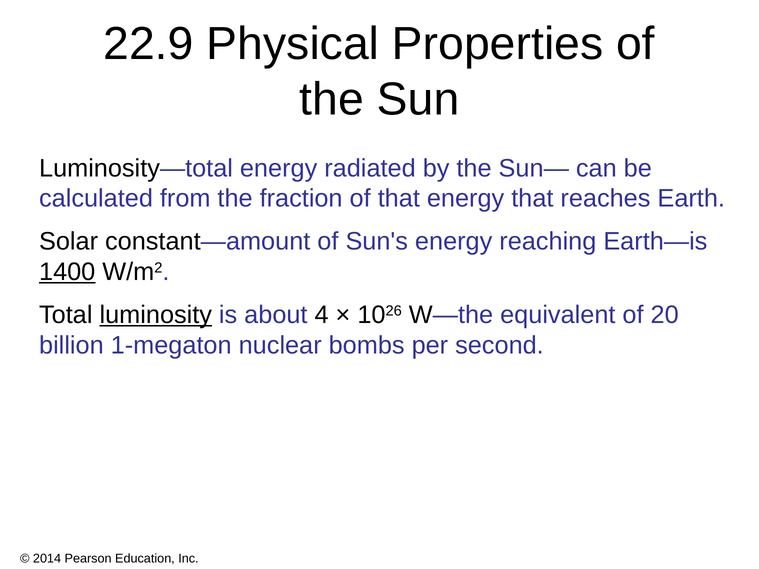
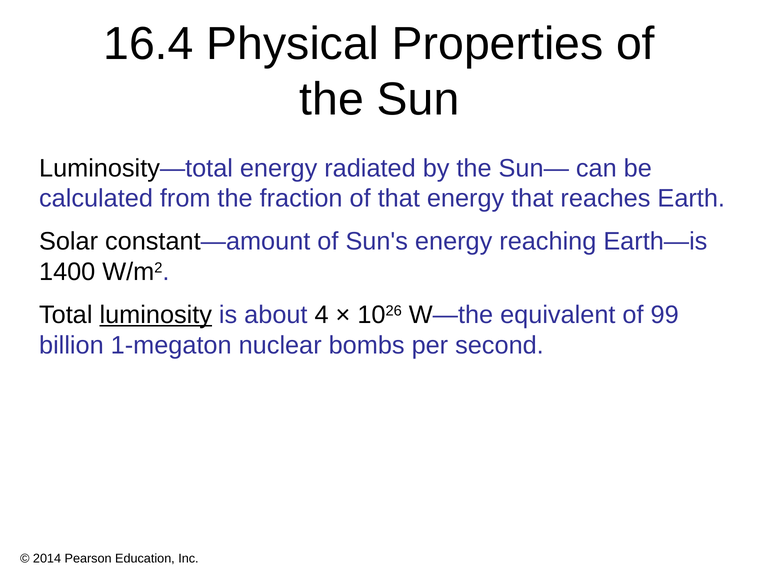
22.9: 22.9 -> 16.4 (148, 44)
1400 underline: present -> none (67, 272)
20: 20 -> 99 (665, 315)
